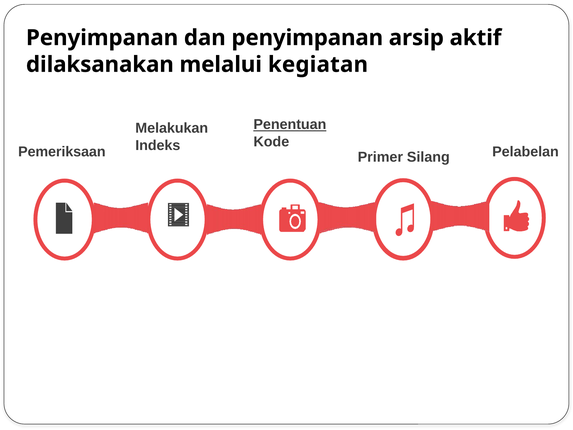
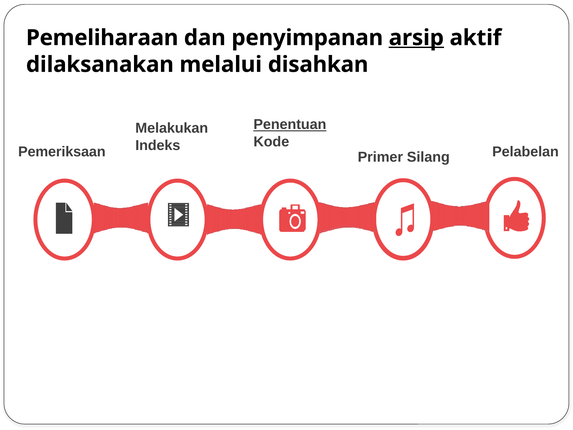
Penyimpanan: Penyimpanan -> Pemeliharaan (102, 38)
arsip underline: none -> present (416, 38)
kegiatan: kegiatan -> disahkan (318, 64)
